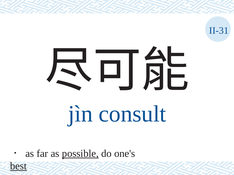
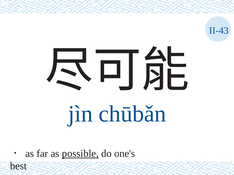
II-31: II-31 -> II-43 (219, 31)
consult: consult -> chūbǎn (132, 114)
best underline: present -> none (18, 166)
